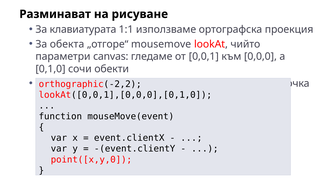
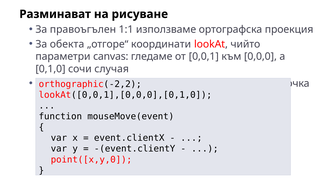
клавиатурата: клавиатурата -> правоъгълен (83, 29)
„отгоре“ mousemove: mousemove -> координати (161, 44)
обекти: обекти -> случая (112, 69)
